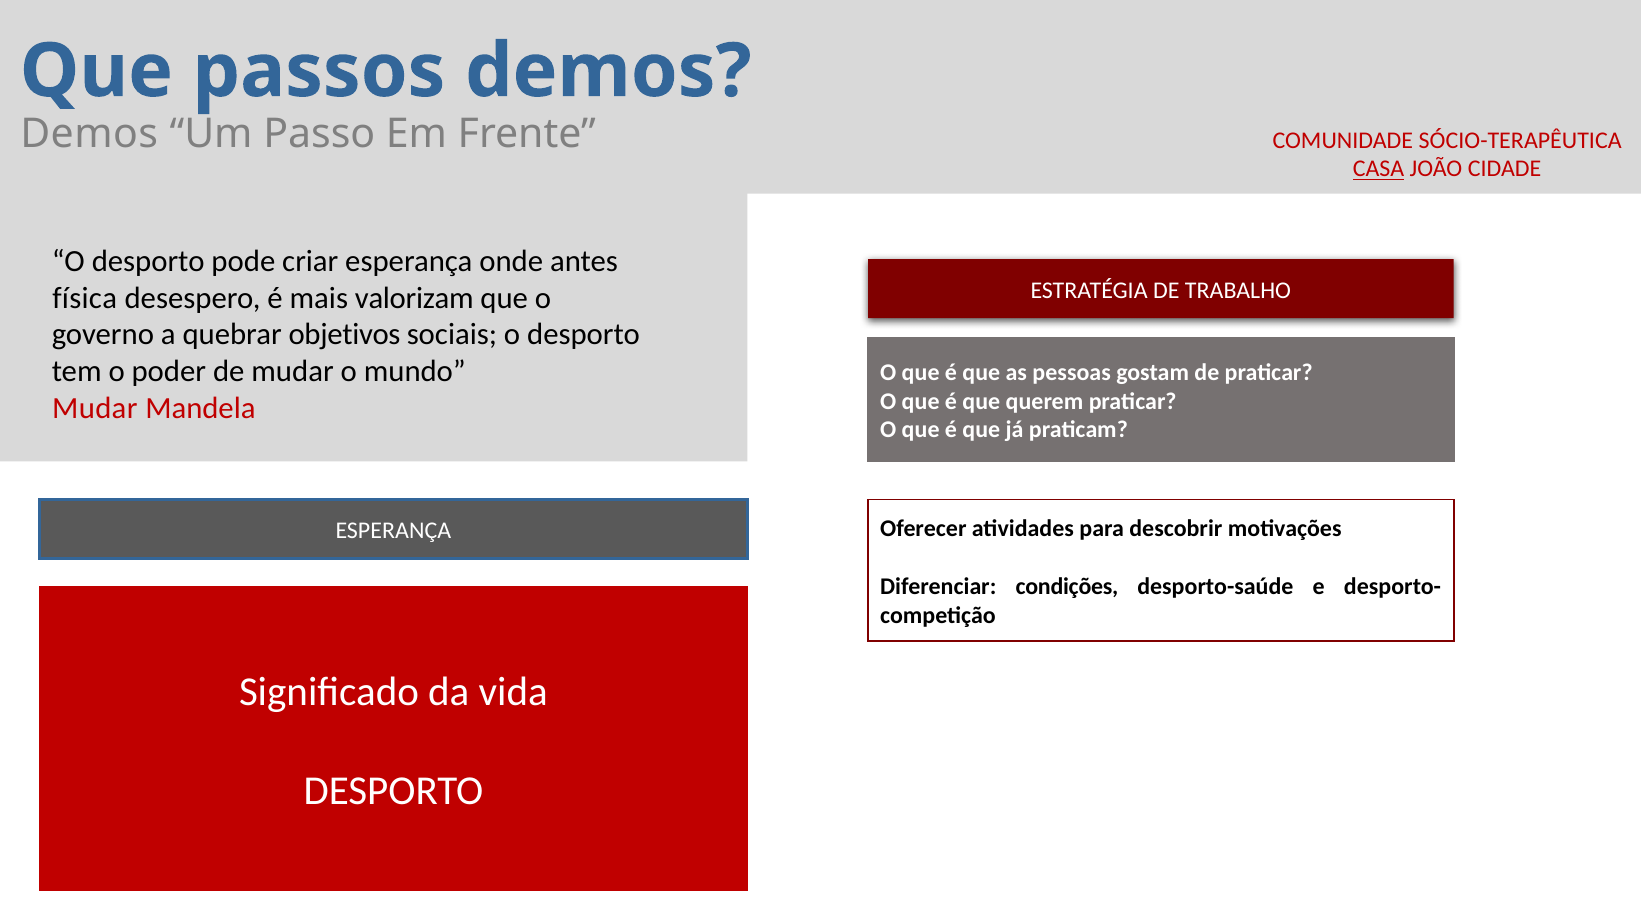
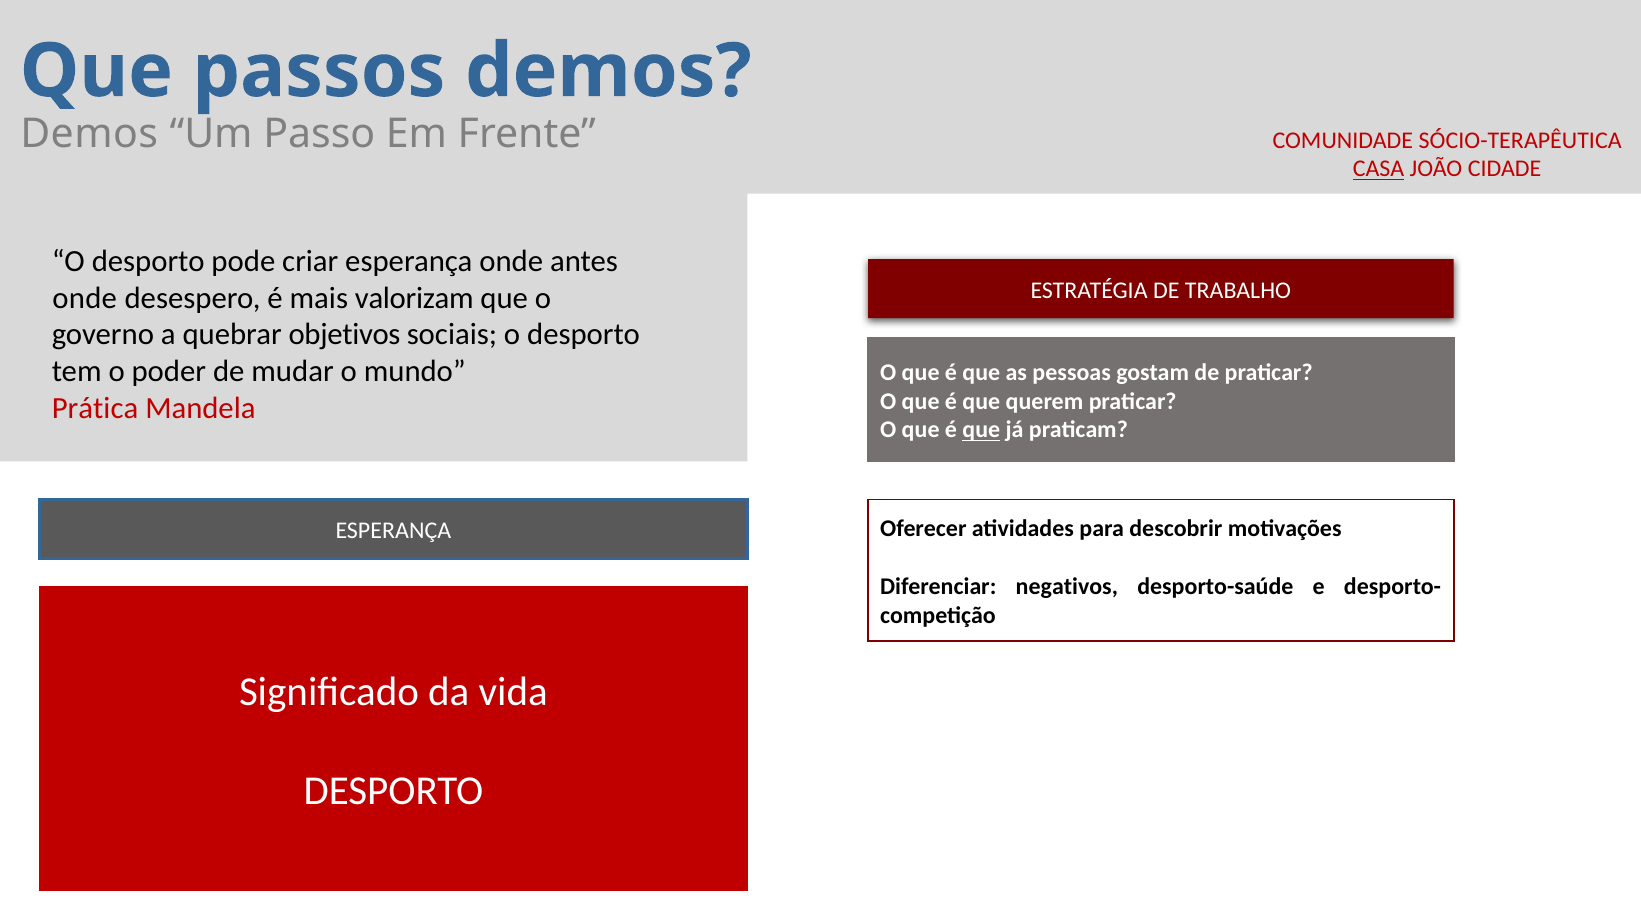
física: física -> onde (85, 298)
Mudar: Mudar -> Prática (95, 409)
que underline: none -> present (981, 430)
condições: condições -> negativos (1067, 586)
